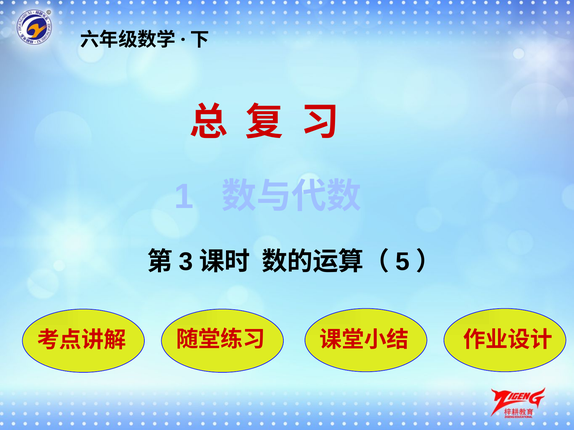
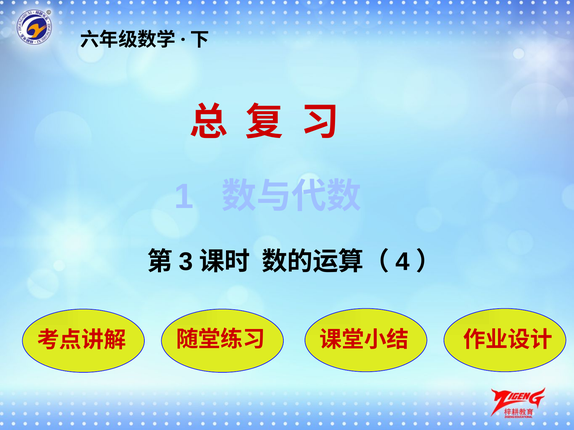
5: 5 -> 4 (403, 262)
